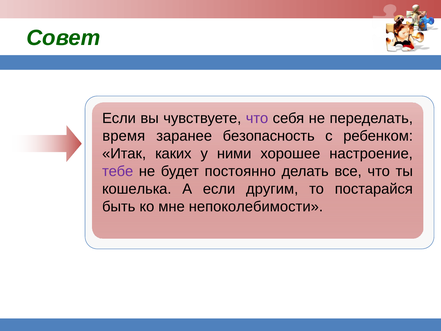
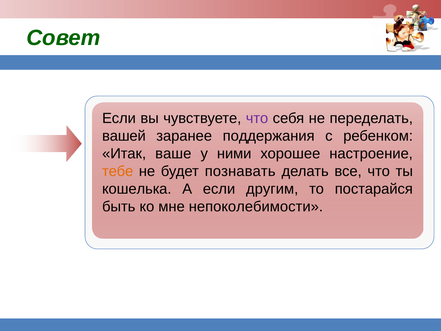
время: время -> вашей (124, 136)
безопасность: безопасность -> поддержания (269, 136)
каких: каких -> ваше (173, 154)
тебе colour: purple -> orange (118, 171)
постоянно: постоянно -> познавать (240, 171)
